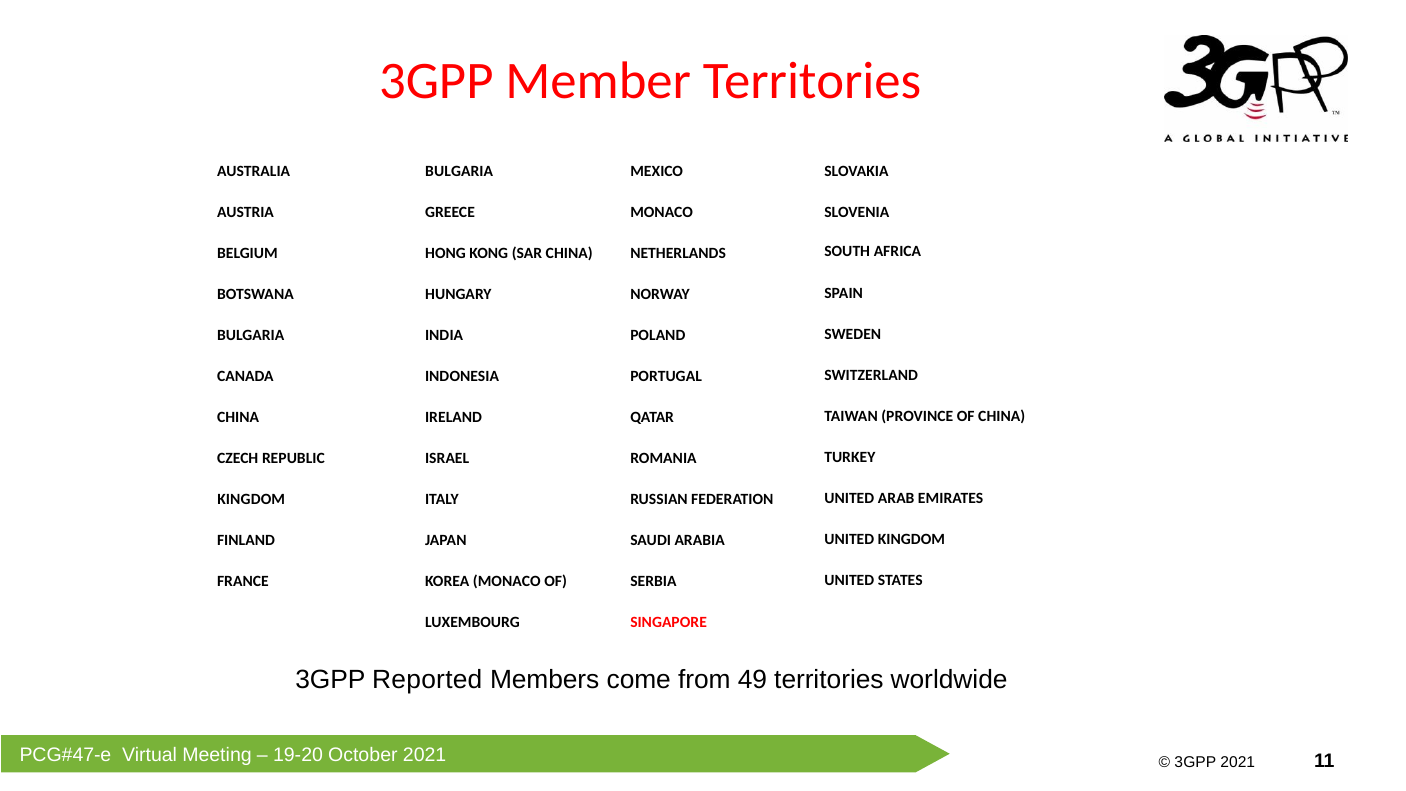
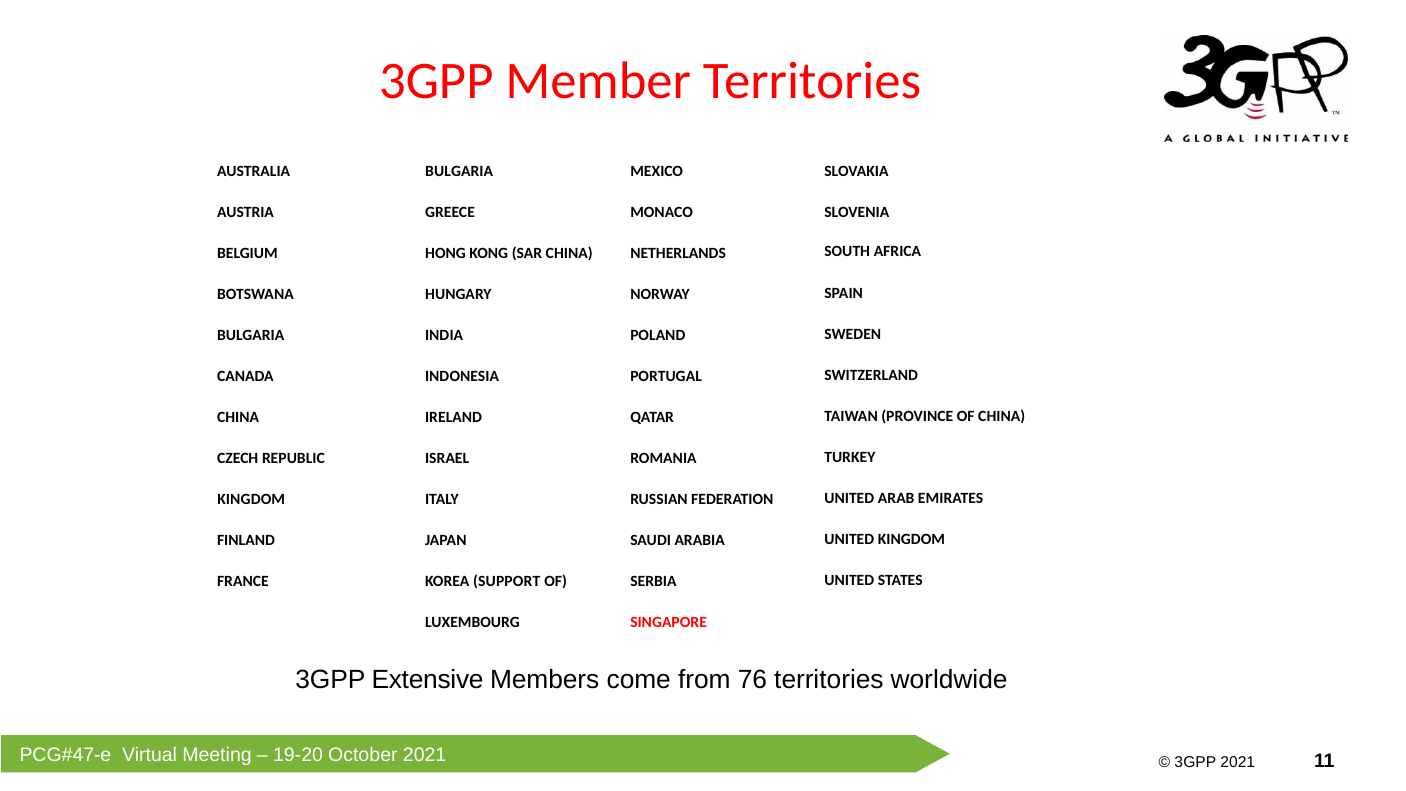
KOREA MONACO: MONACO -> SUPPORT (507, 582)
Reported: Reported -> Extensive (428, 680)
49: 49 -> 76 (752, 680)
